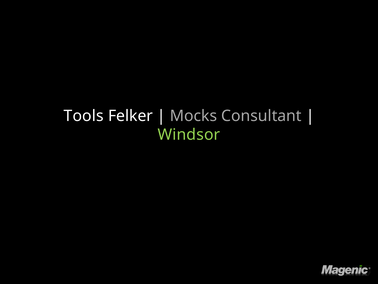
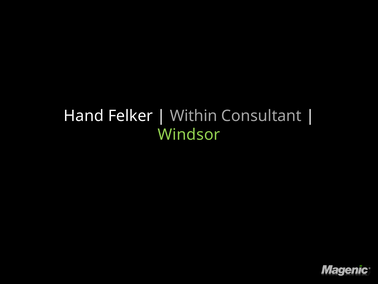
Tools: Tools -> Hand (84, 116)
Mocks: Mocks -> Within (194, 116)
